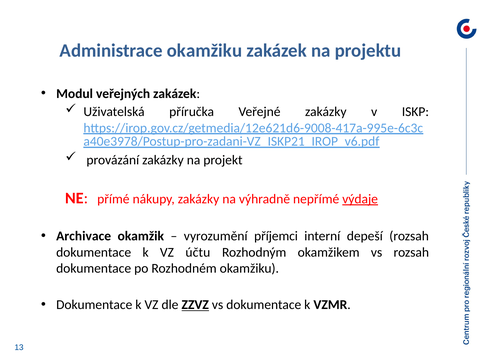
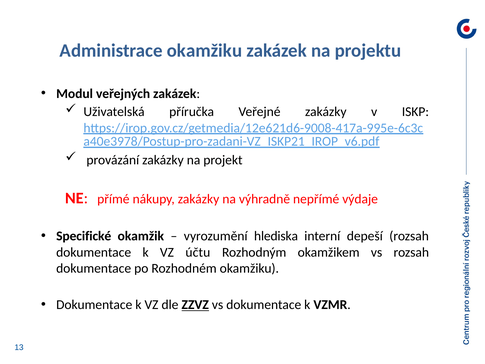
výdaje underline: present -> none (360, 199)
Archivace: Archivace -> Specifické (84, 236)
příjemci: příjemci -> hlediska (276, 236)
